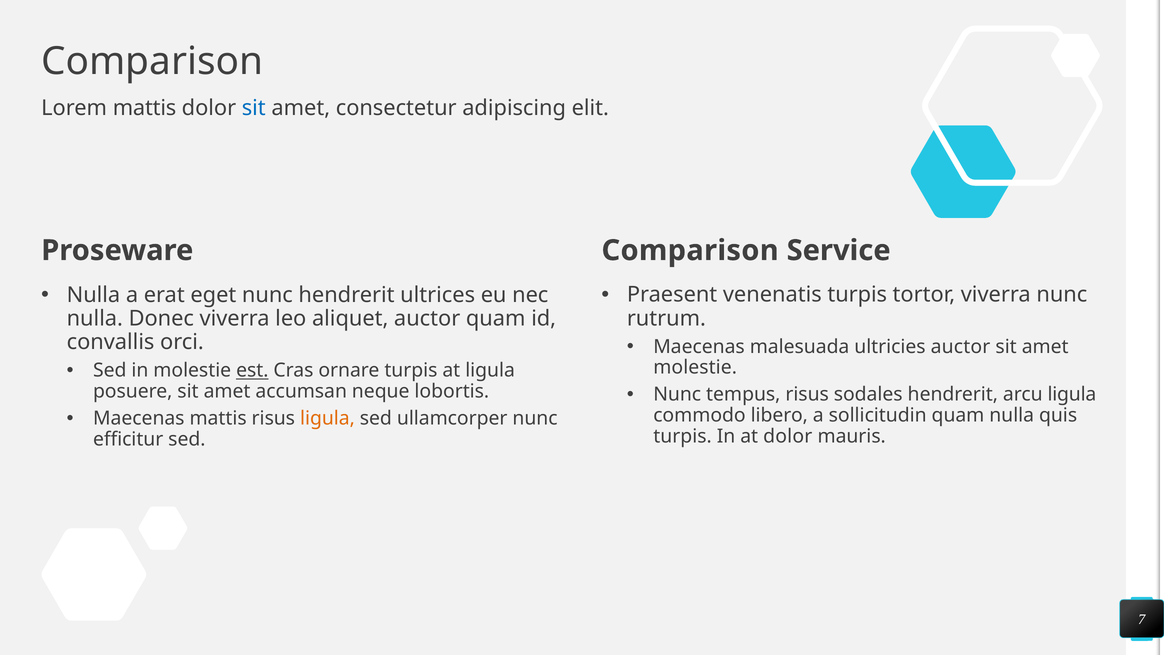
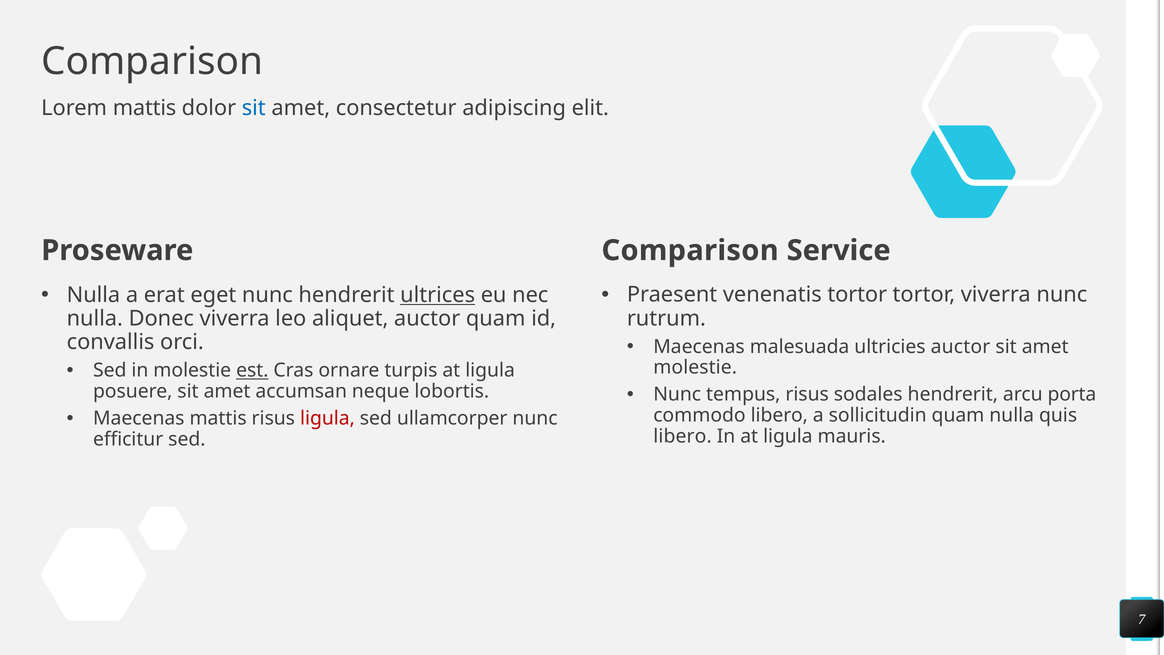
venenatis turpis: turpis -> tortor (857, 295)
ultrices underline: none -> present (438, 295)
arcu ligula: ligula -> porta (1072, 394)
ligula colour: orange -> red (327, 418)
turpis: turpis -> libero (683, 436)
In at dolor: dolor -> ligula (788, 436)
